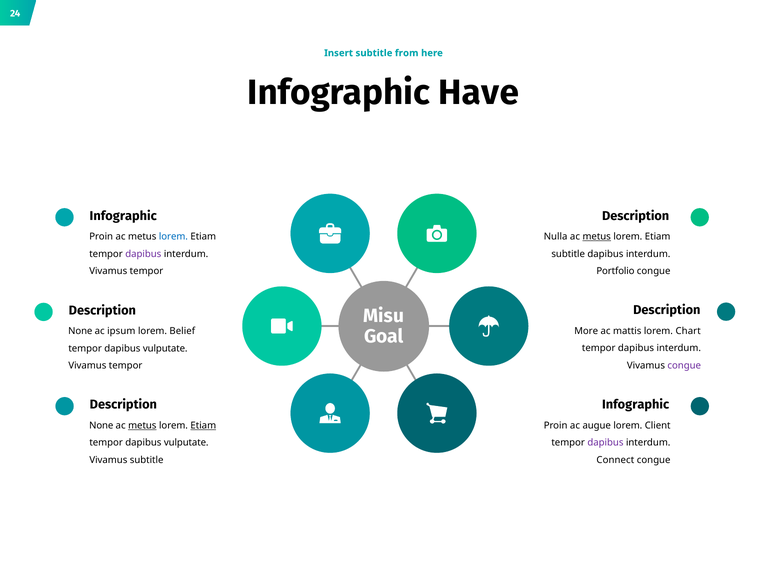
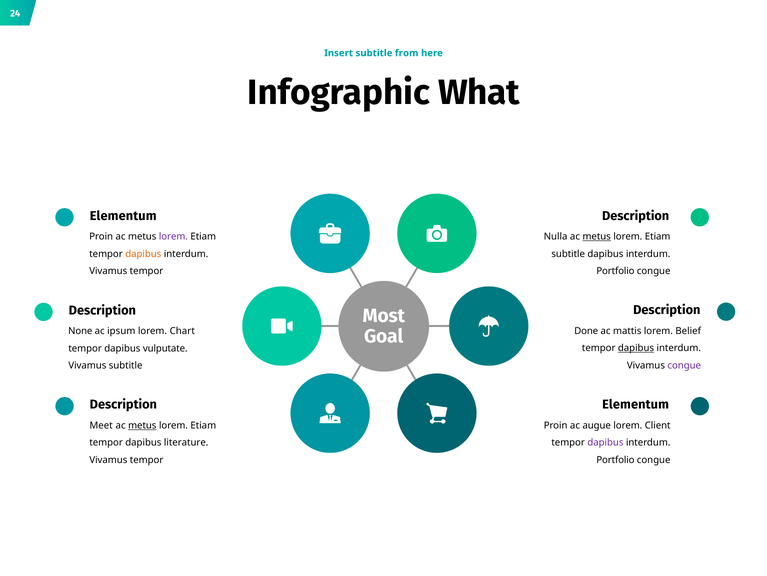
Have: Have -> What (479, 92)
Infographic: Infographic -> Elementum (123, 216)
lorem colour: blue -> purple (173, 236)
dapibus colour: purple -> orange (143, 254)
Misu: Misu -> Most (384, 315)
More: More -> Done (586, 331)
Chart: Chart -> Belief (688, 331)
Belief: Belief -> Chart (182, 331)
dapibus underline: none -> present (636, 348)
tempor: tempor -> subtitle (126, 365)
Infographic: Infographic -> Elementum (636, 404)
None: None -> Meet (101, 425)
Etiam underline: present -> none (203, 425)
vulputate: vulputate -> literature (186, 442)
subtitle: subtitle -> tempor (147, 459)
Connect: Connect -> Portfolio (615, 459)
